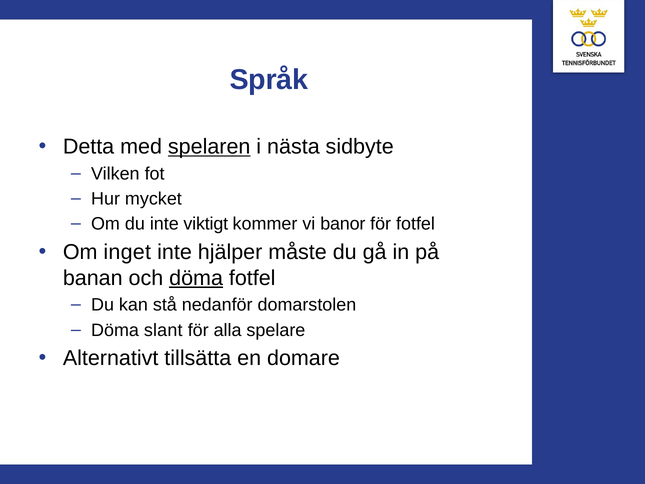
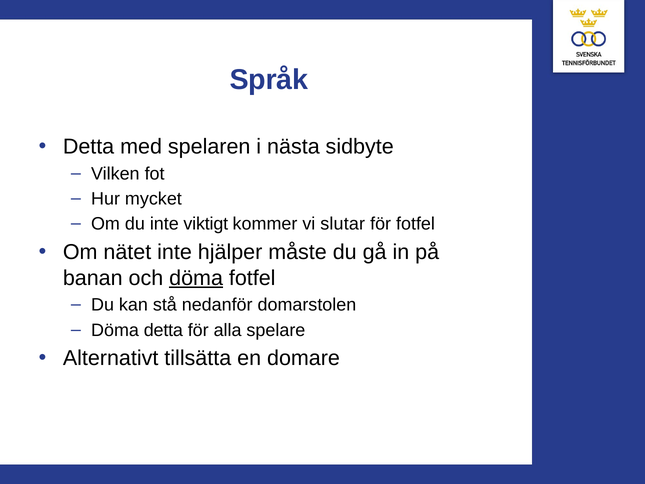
spelaren underline: present -> none (209, 147)
banor: banor -> slutar (343, 224)
inget: inget -> nätet (127, 252)
Döma slant: slant -> detta (163, 330)
